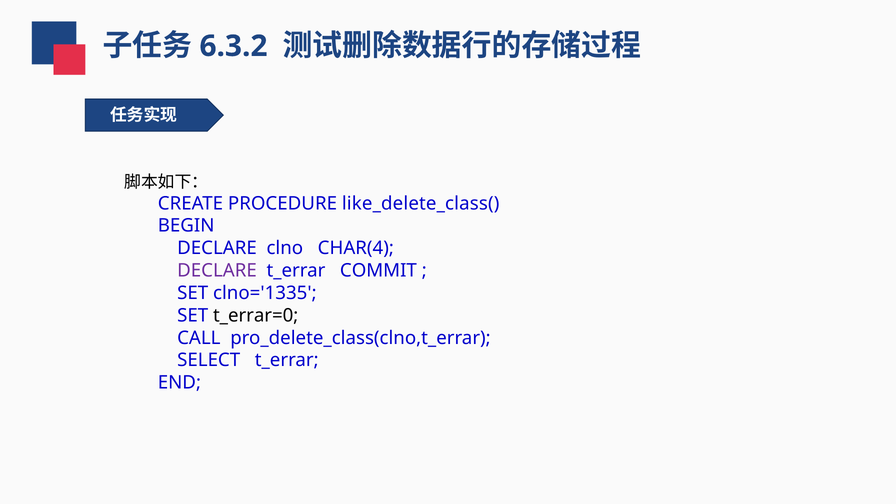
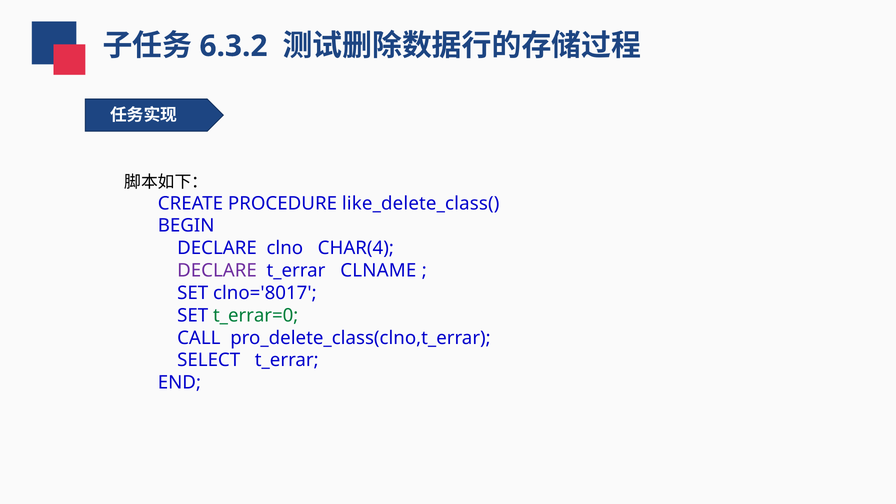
COMMIT: COMMIT -> CLNAME (378, 271)
clno='1335: clno='1335 -> clno='8017 (265, 293)
t_errar=0 colour: black -> green (256, 315)
